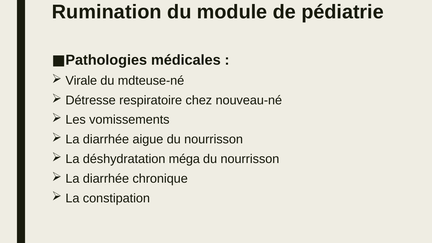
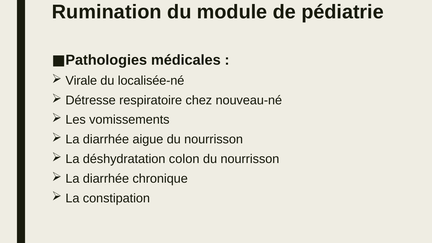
mdteuse-né: mdteuse-né -> localisée-né (151, 81)
méga: méga -> colon (184, 159)
